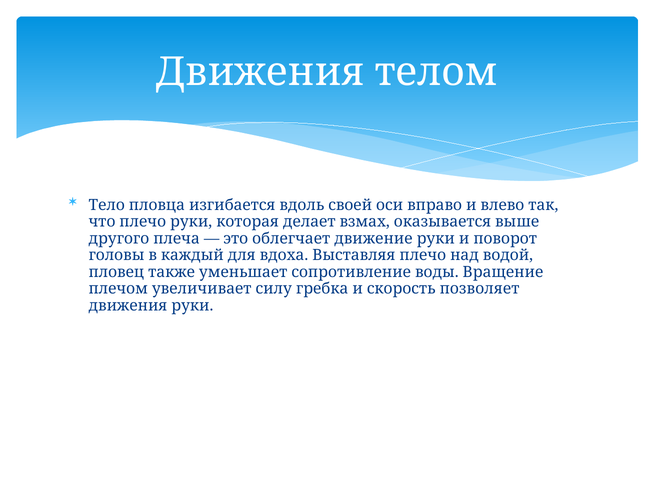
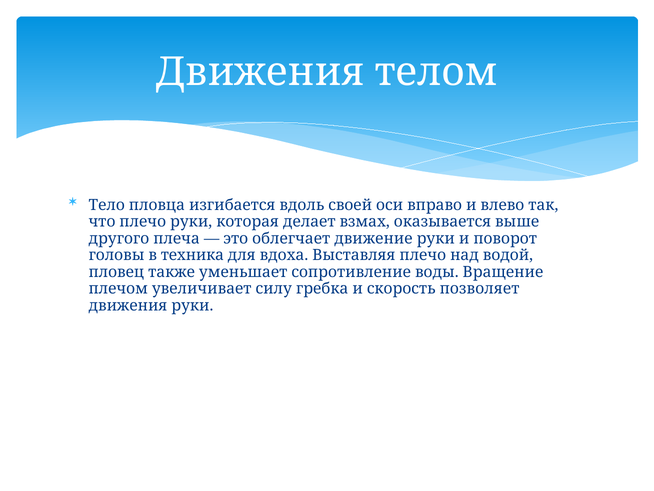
каждый: каждый -> техника (192, 255)
